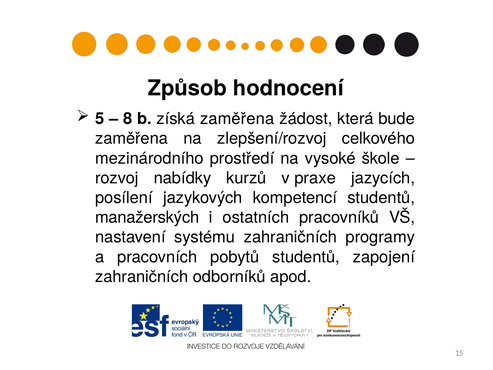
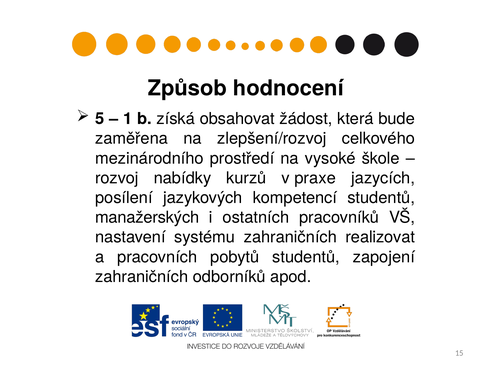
8: 8 -> 1 (128, 119)
získá zaměřena: zaměřena -> obsahovat (237, 119)
programy: programy -> realizovat (380, 237)
